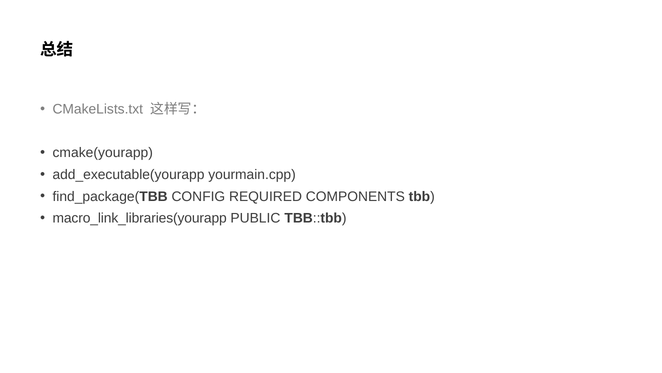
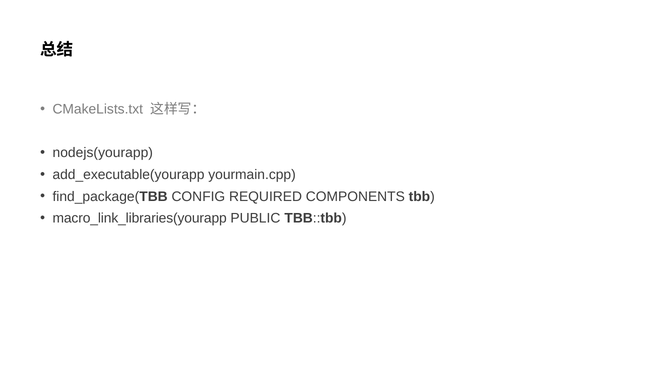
cmake(yourapp: cmake(yourapp -> nodejs(yourapp (103, 153)
